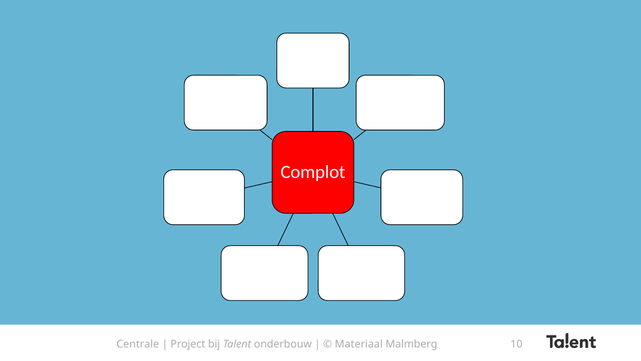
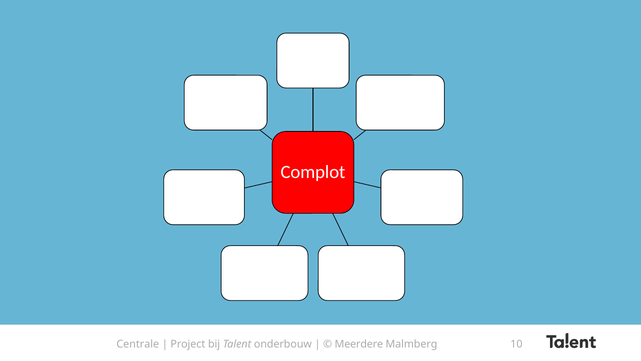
Materiaal: Materiaal -> Meerdere (359, 344)
